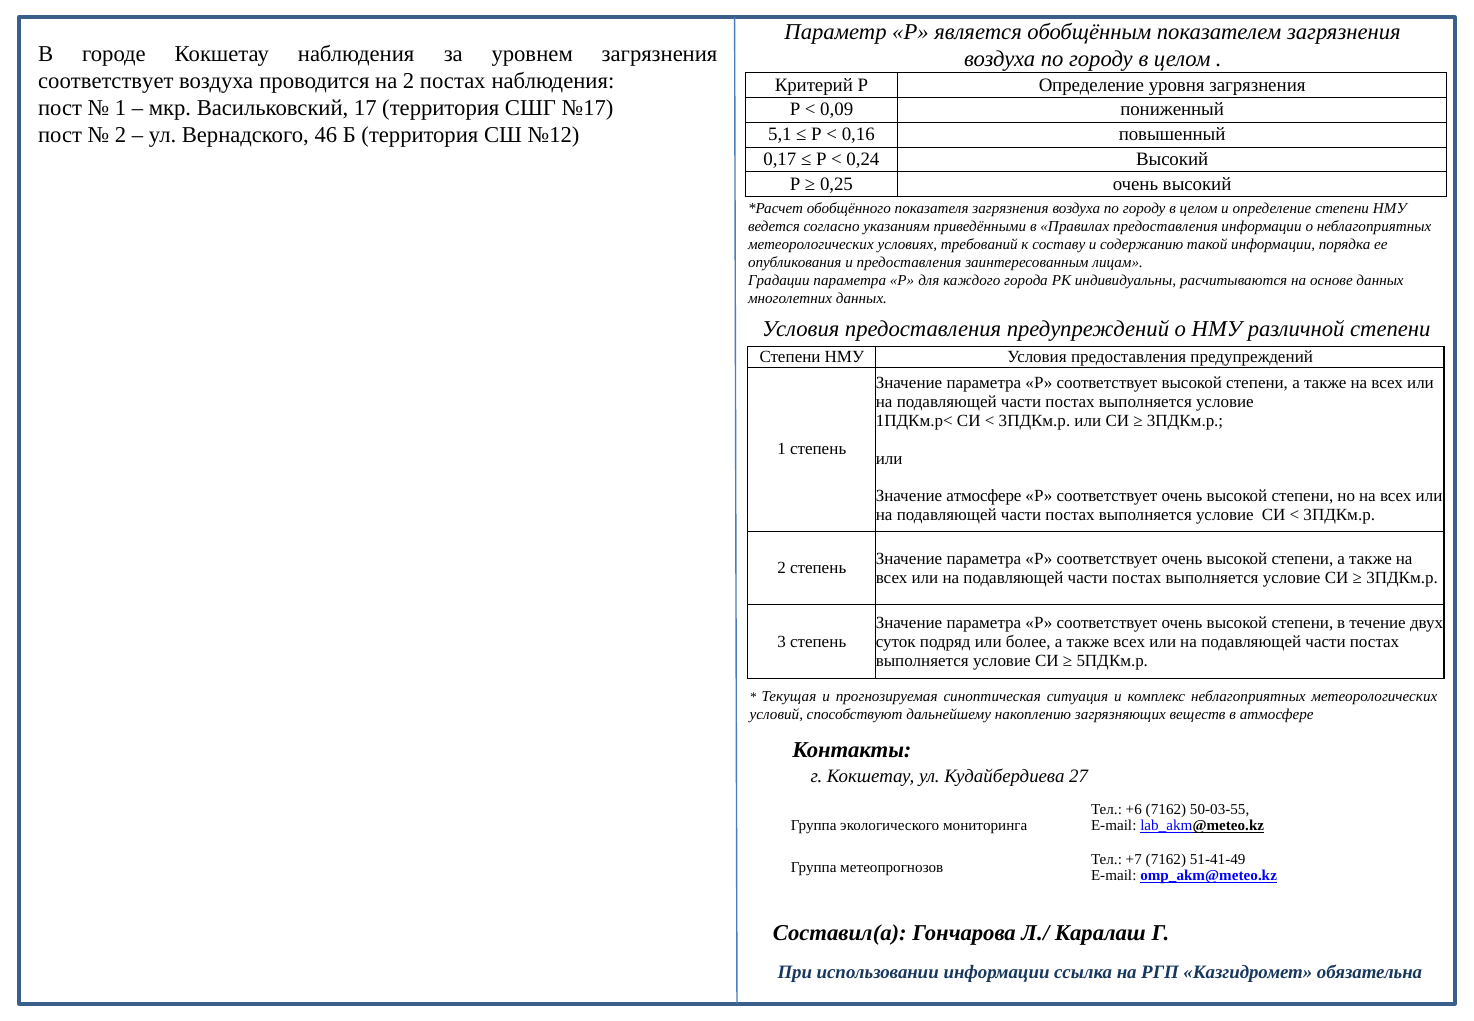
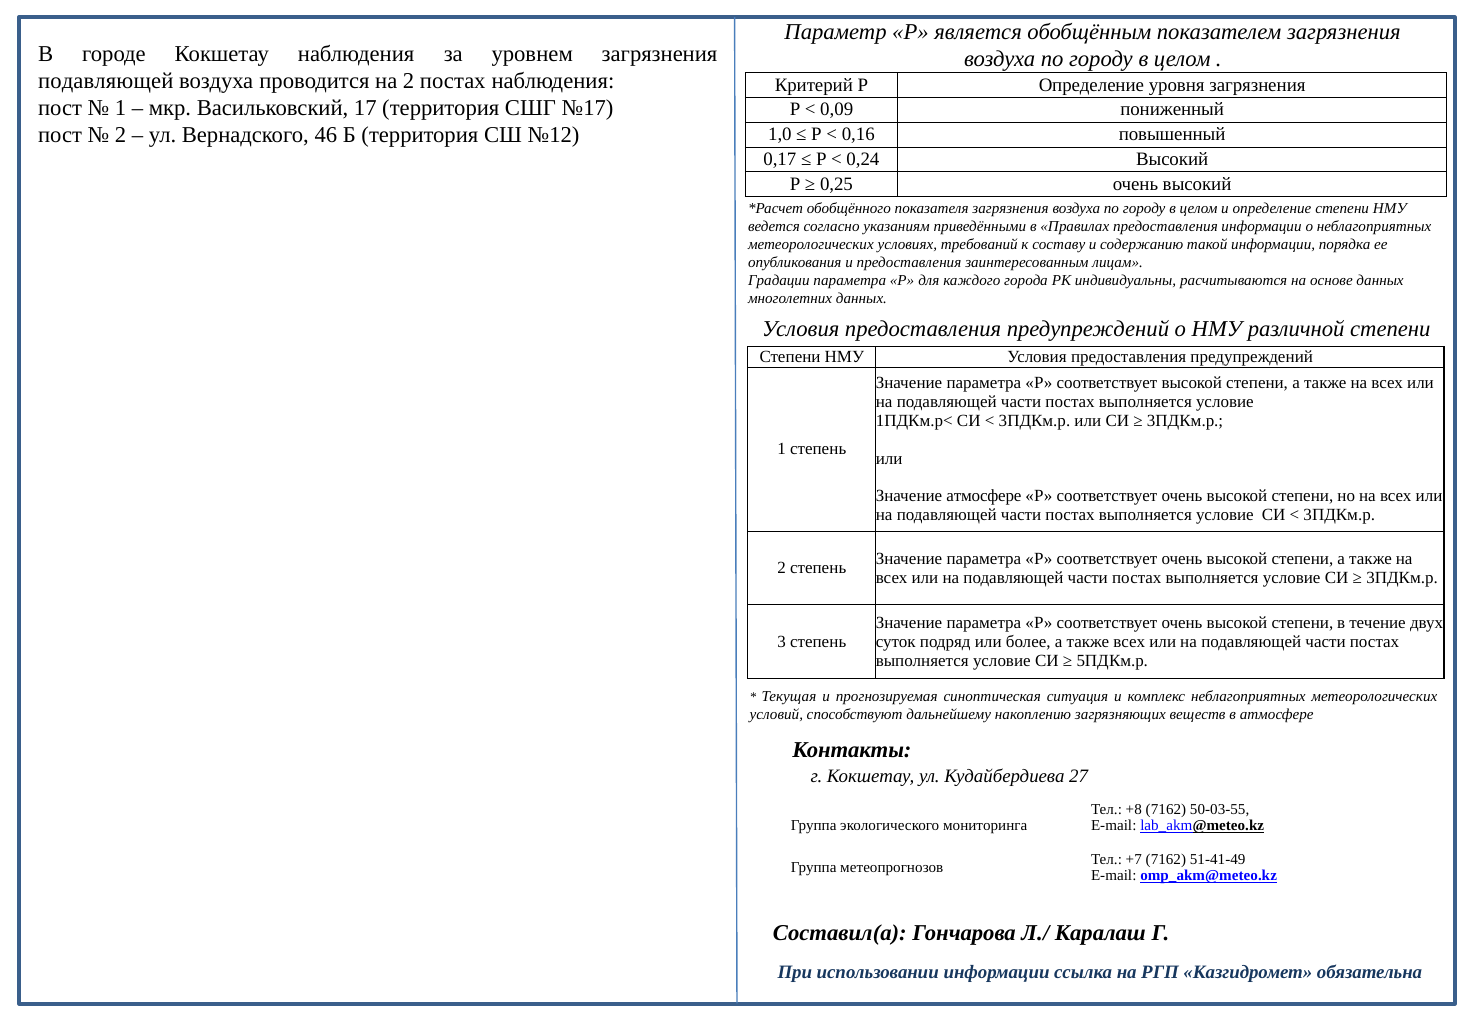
соответствует: соответствует -> подавляющей (106, 81)
5,1: 5,1 -> 1,0 (780, 134)
+6: +6 -> +8 (1134, 809)
